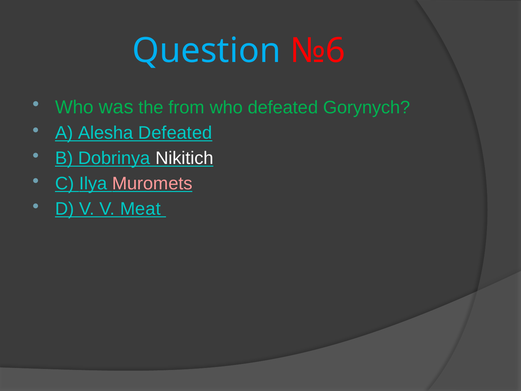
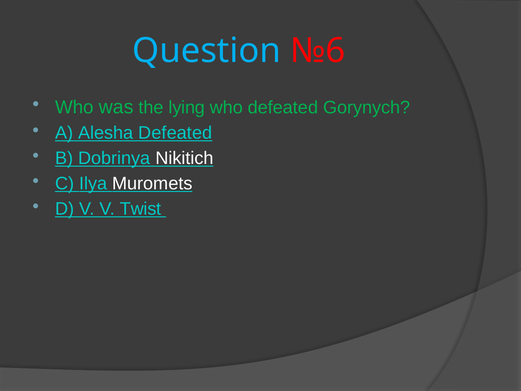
from: from -> lying (187, 107)
Muromets colour: pink -> white (152, 183)
Meat: Meat -> Twist (141, 209)
